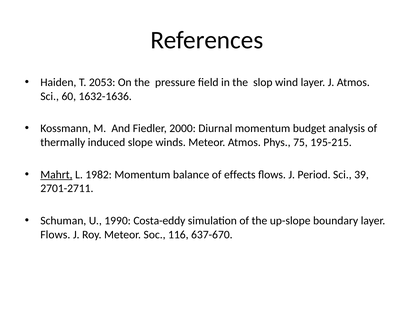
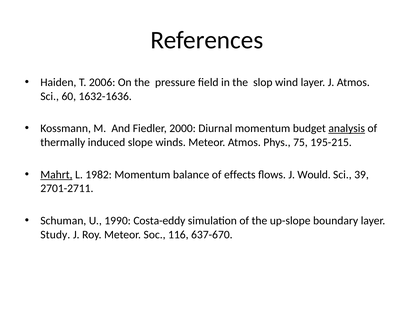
2053: 2053 -> 2006 (102, 82)
analysis underline: none -> present (347, 128)
Period: Period -> Would (314, 174)
Flows: Flows -> Study (55, 234)
